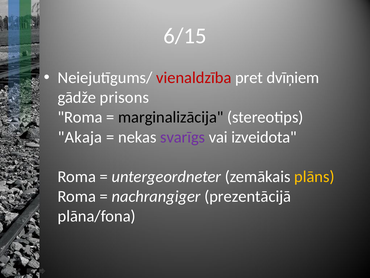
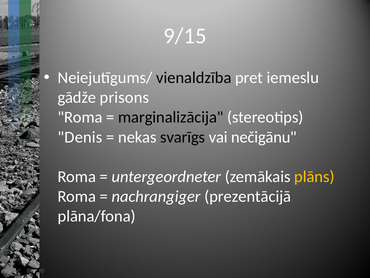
6/15: 6/15 -> 9/15 (185, 36)
vienaldzība colour: red -> black (194, 78)
dvīņiem: dvīņiem -> iemeslu (293, 78)
Akaja: Akaja -> Denis (80, 137)
svarīgs colour: purple -> black (183, 137)
izveidota: izveidota -> nečigānu (264, 137)
